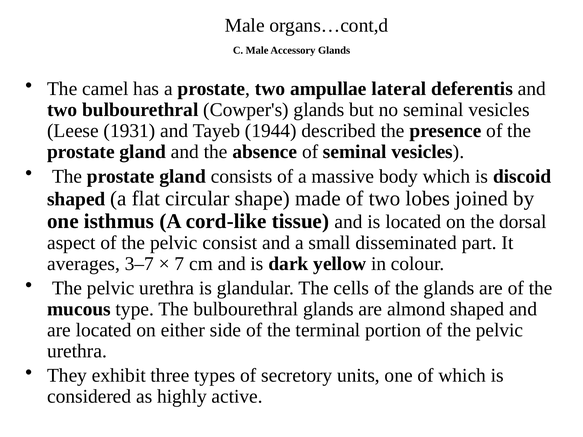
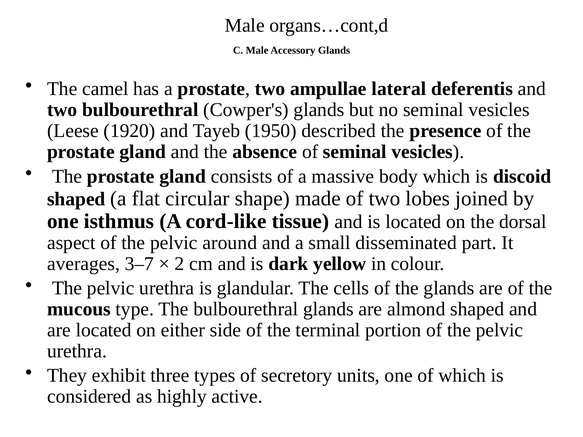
1931: 1931 -> 1920 (130, 131)
1944: 1944 -> 1950 (271, 131)
consist: consist -> around (230, 243)
7: 7 -> 2 (179, 264)
